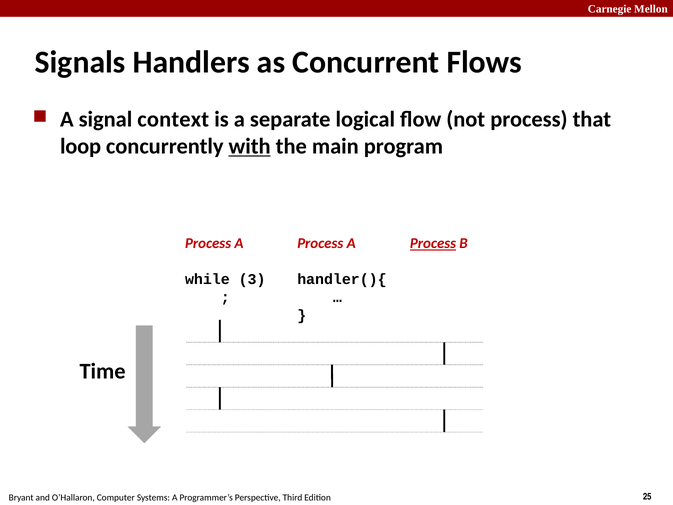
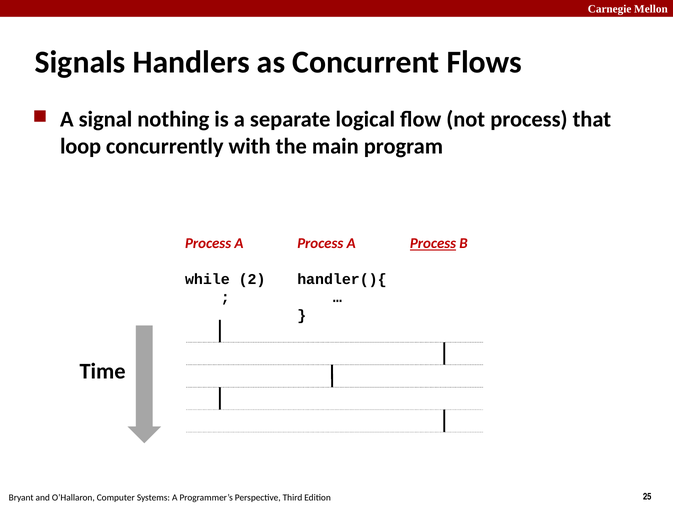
context: context -> nothing (173, 119)
with underline: present -> none (250, 146)
3: 3 -> 2 (252, 279)
